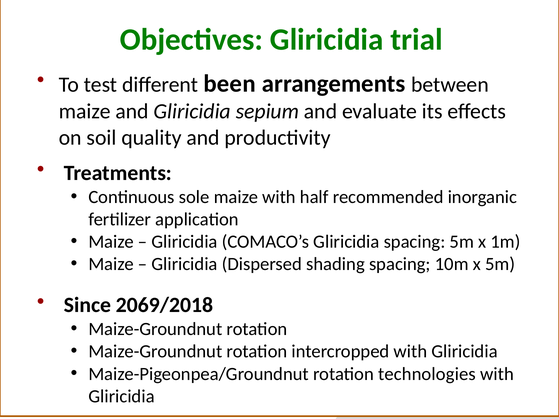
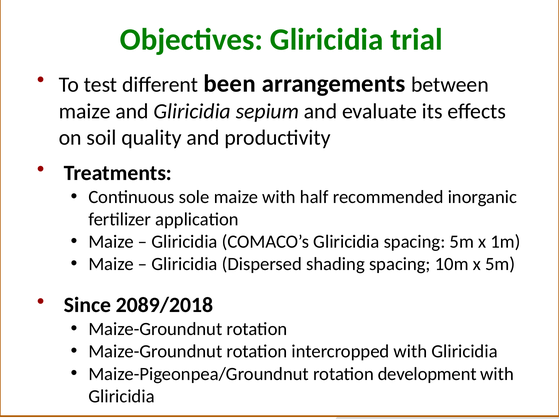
2069/2018: 2069/2018 -> 2089/2018 (165, 305)
technologies: technologies -> development (427, 374)
